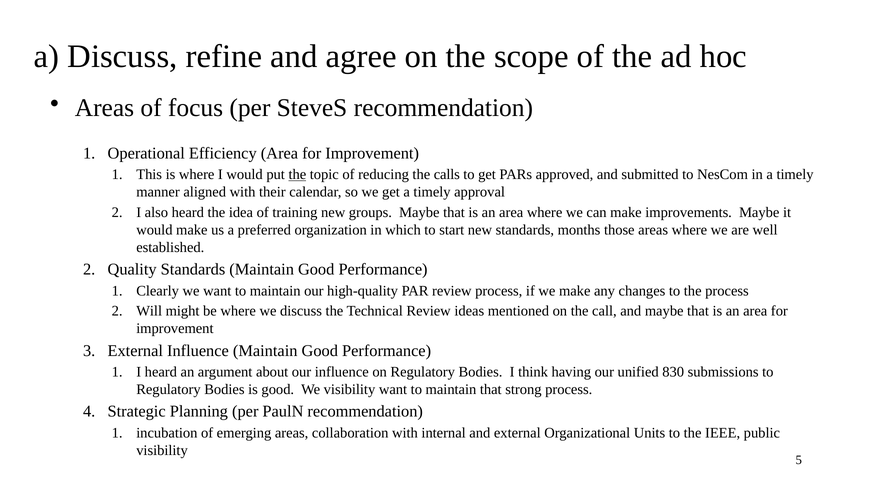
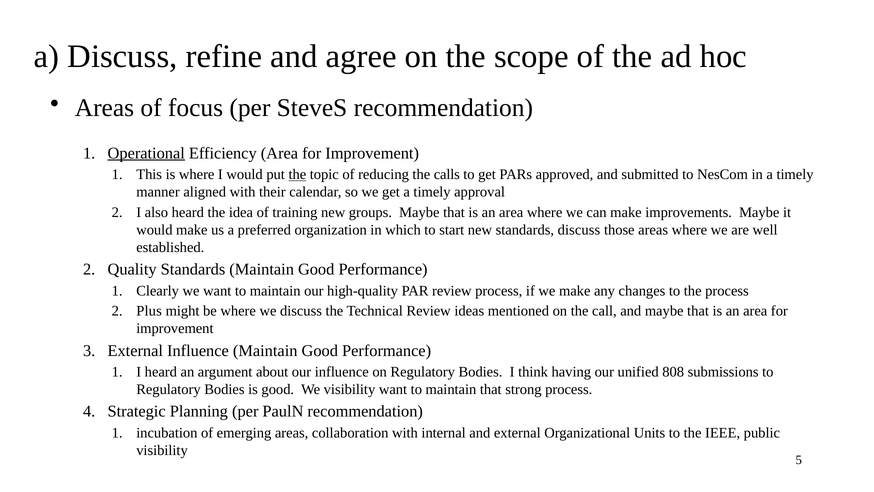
Operational underline: none -> present (146, 153)
standards months: months -> discuss (579, 230)
Will: Will -> Plus (149, 311)
830: 830 -> 808 (673, 372)
